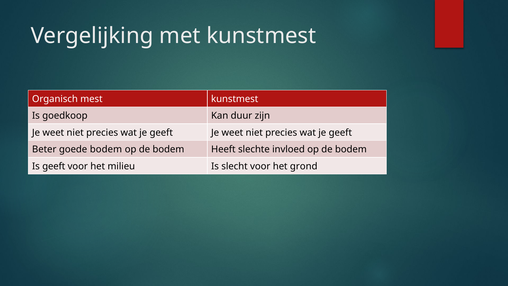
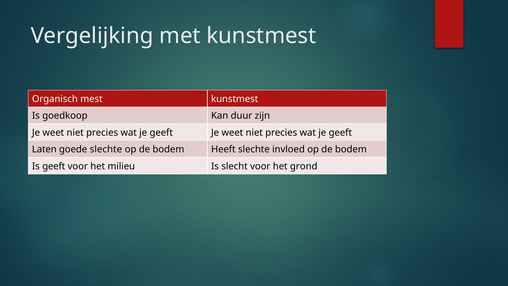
Beter: Beter -> Laten (44, 149)
goede bodem: bodem -> slechte (106, 149)
